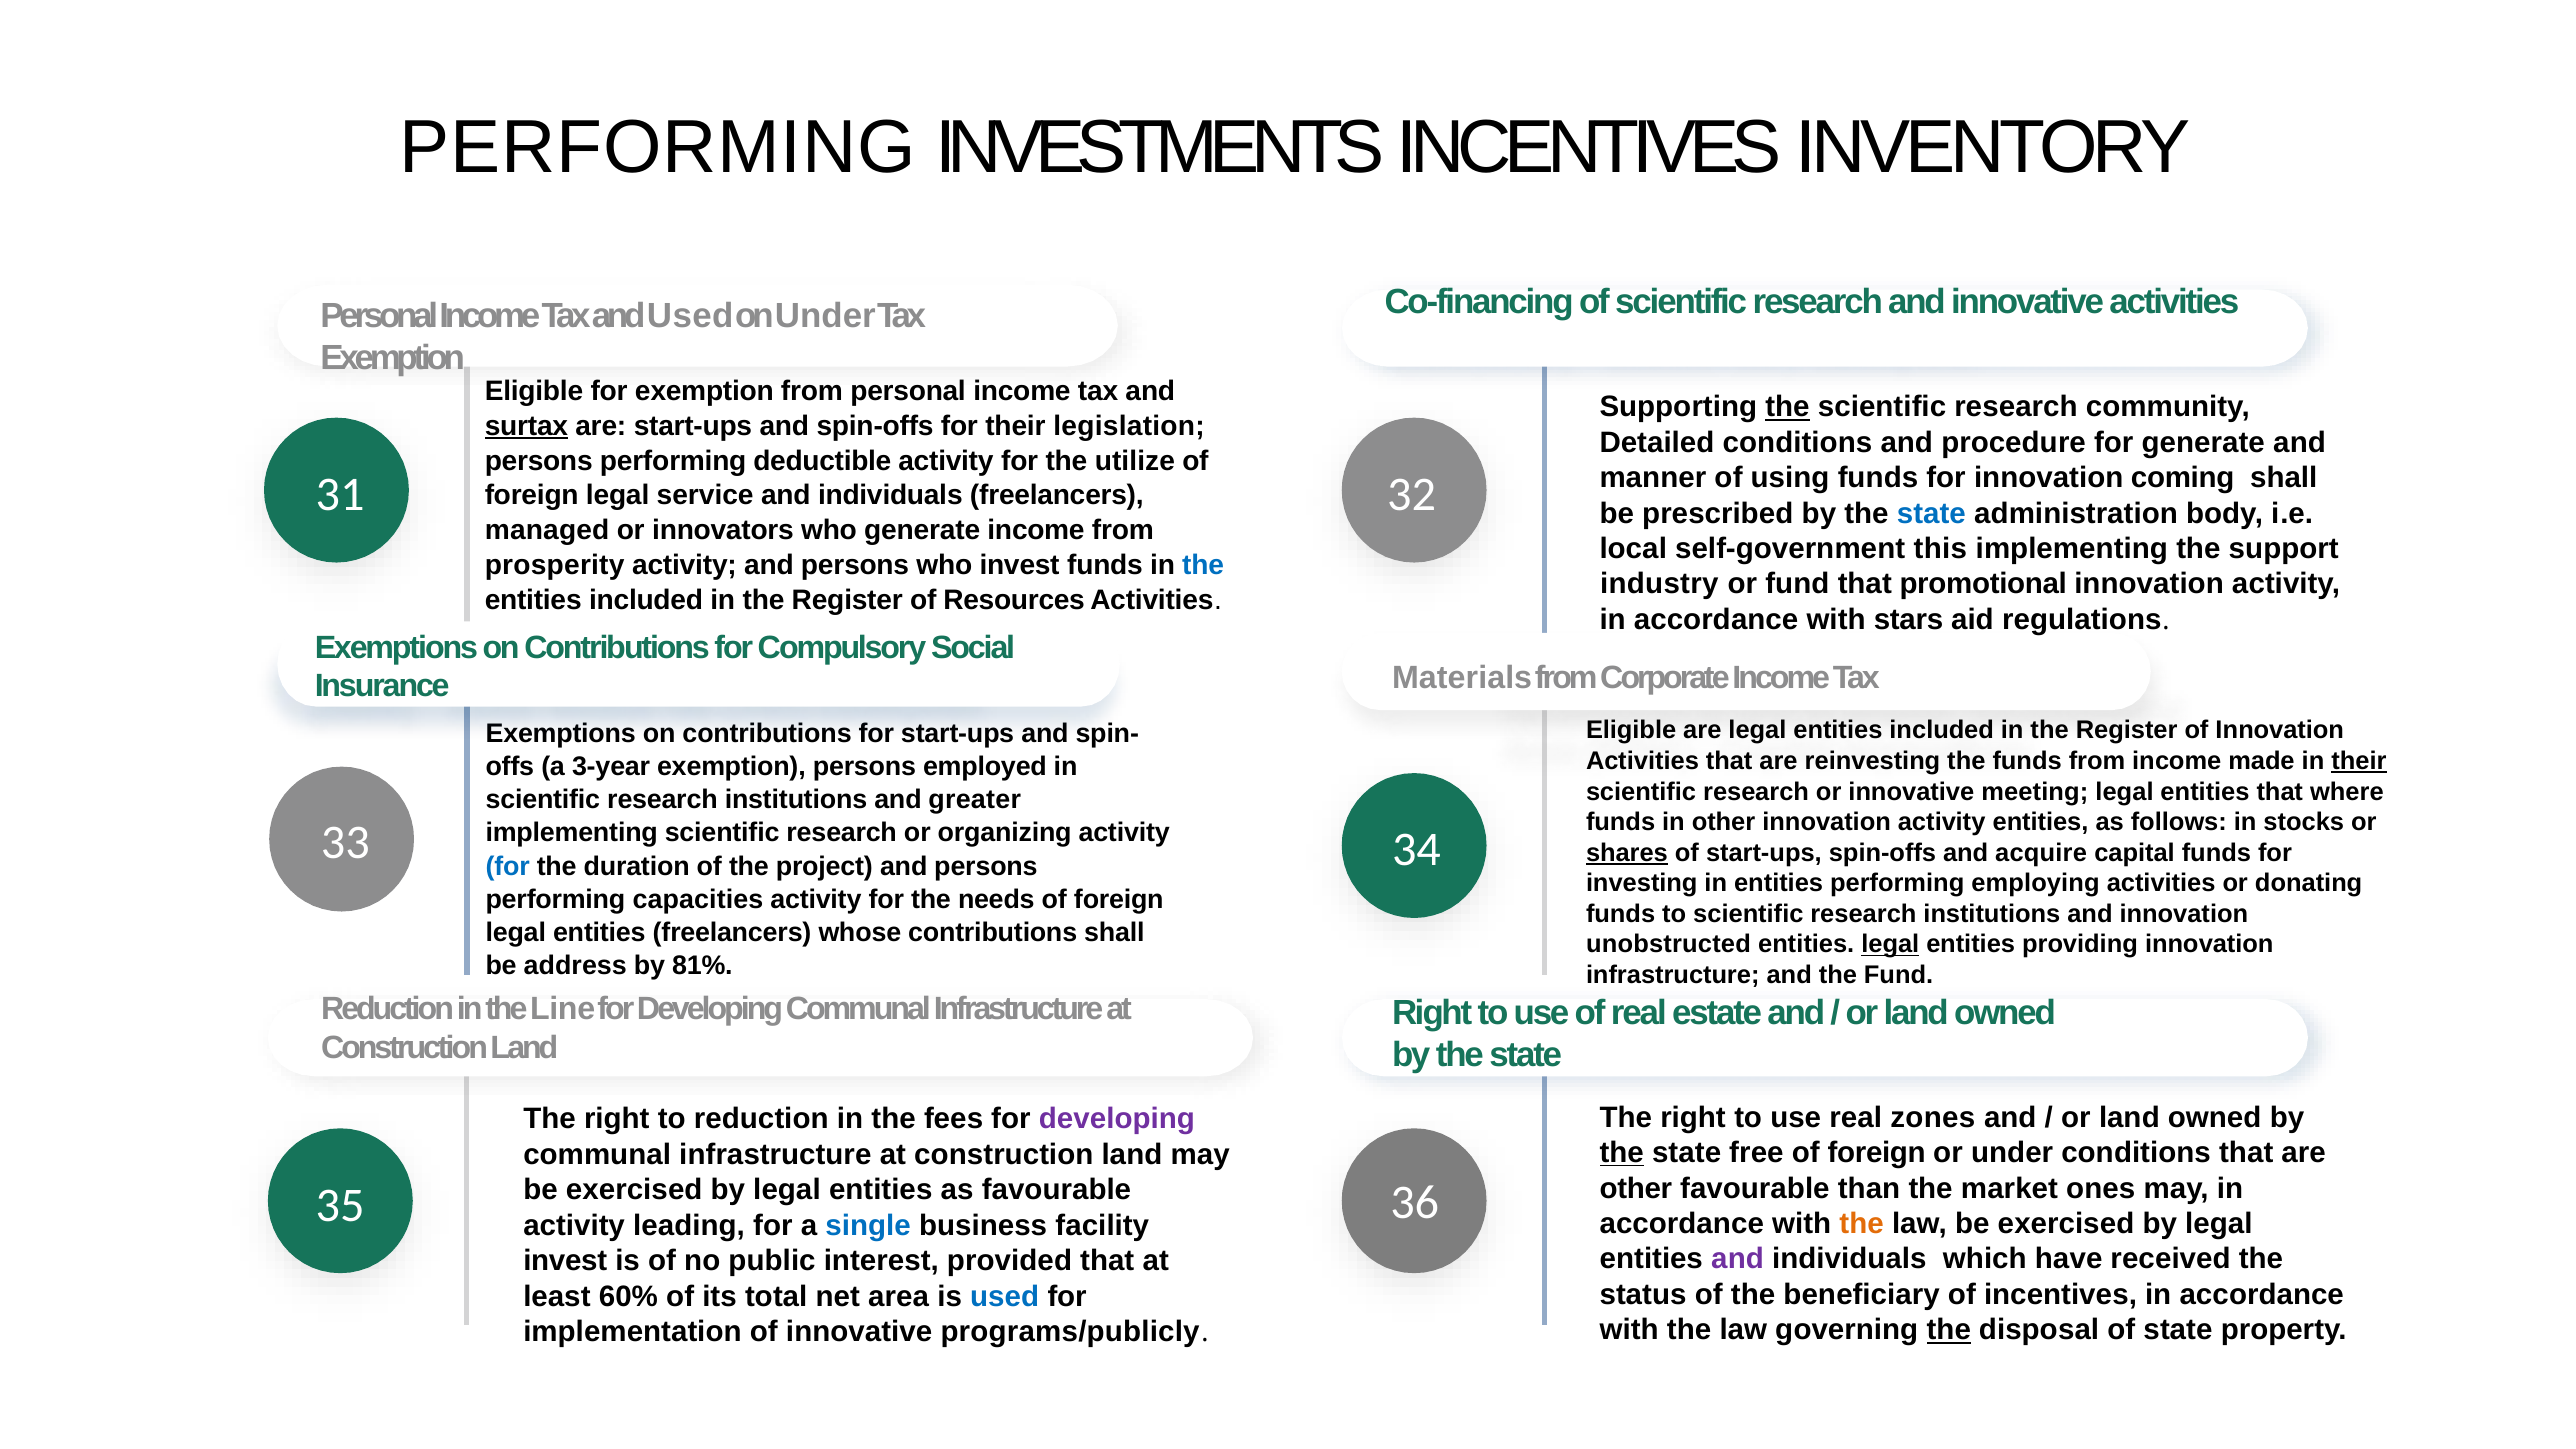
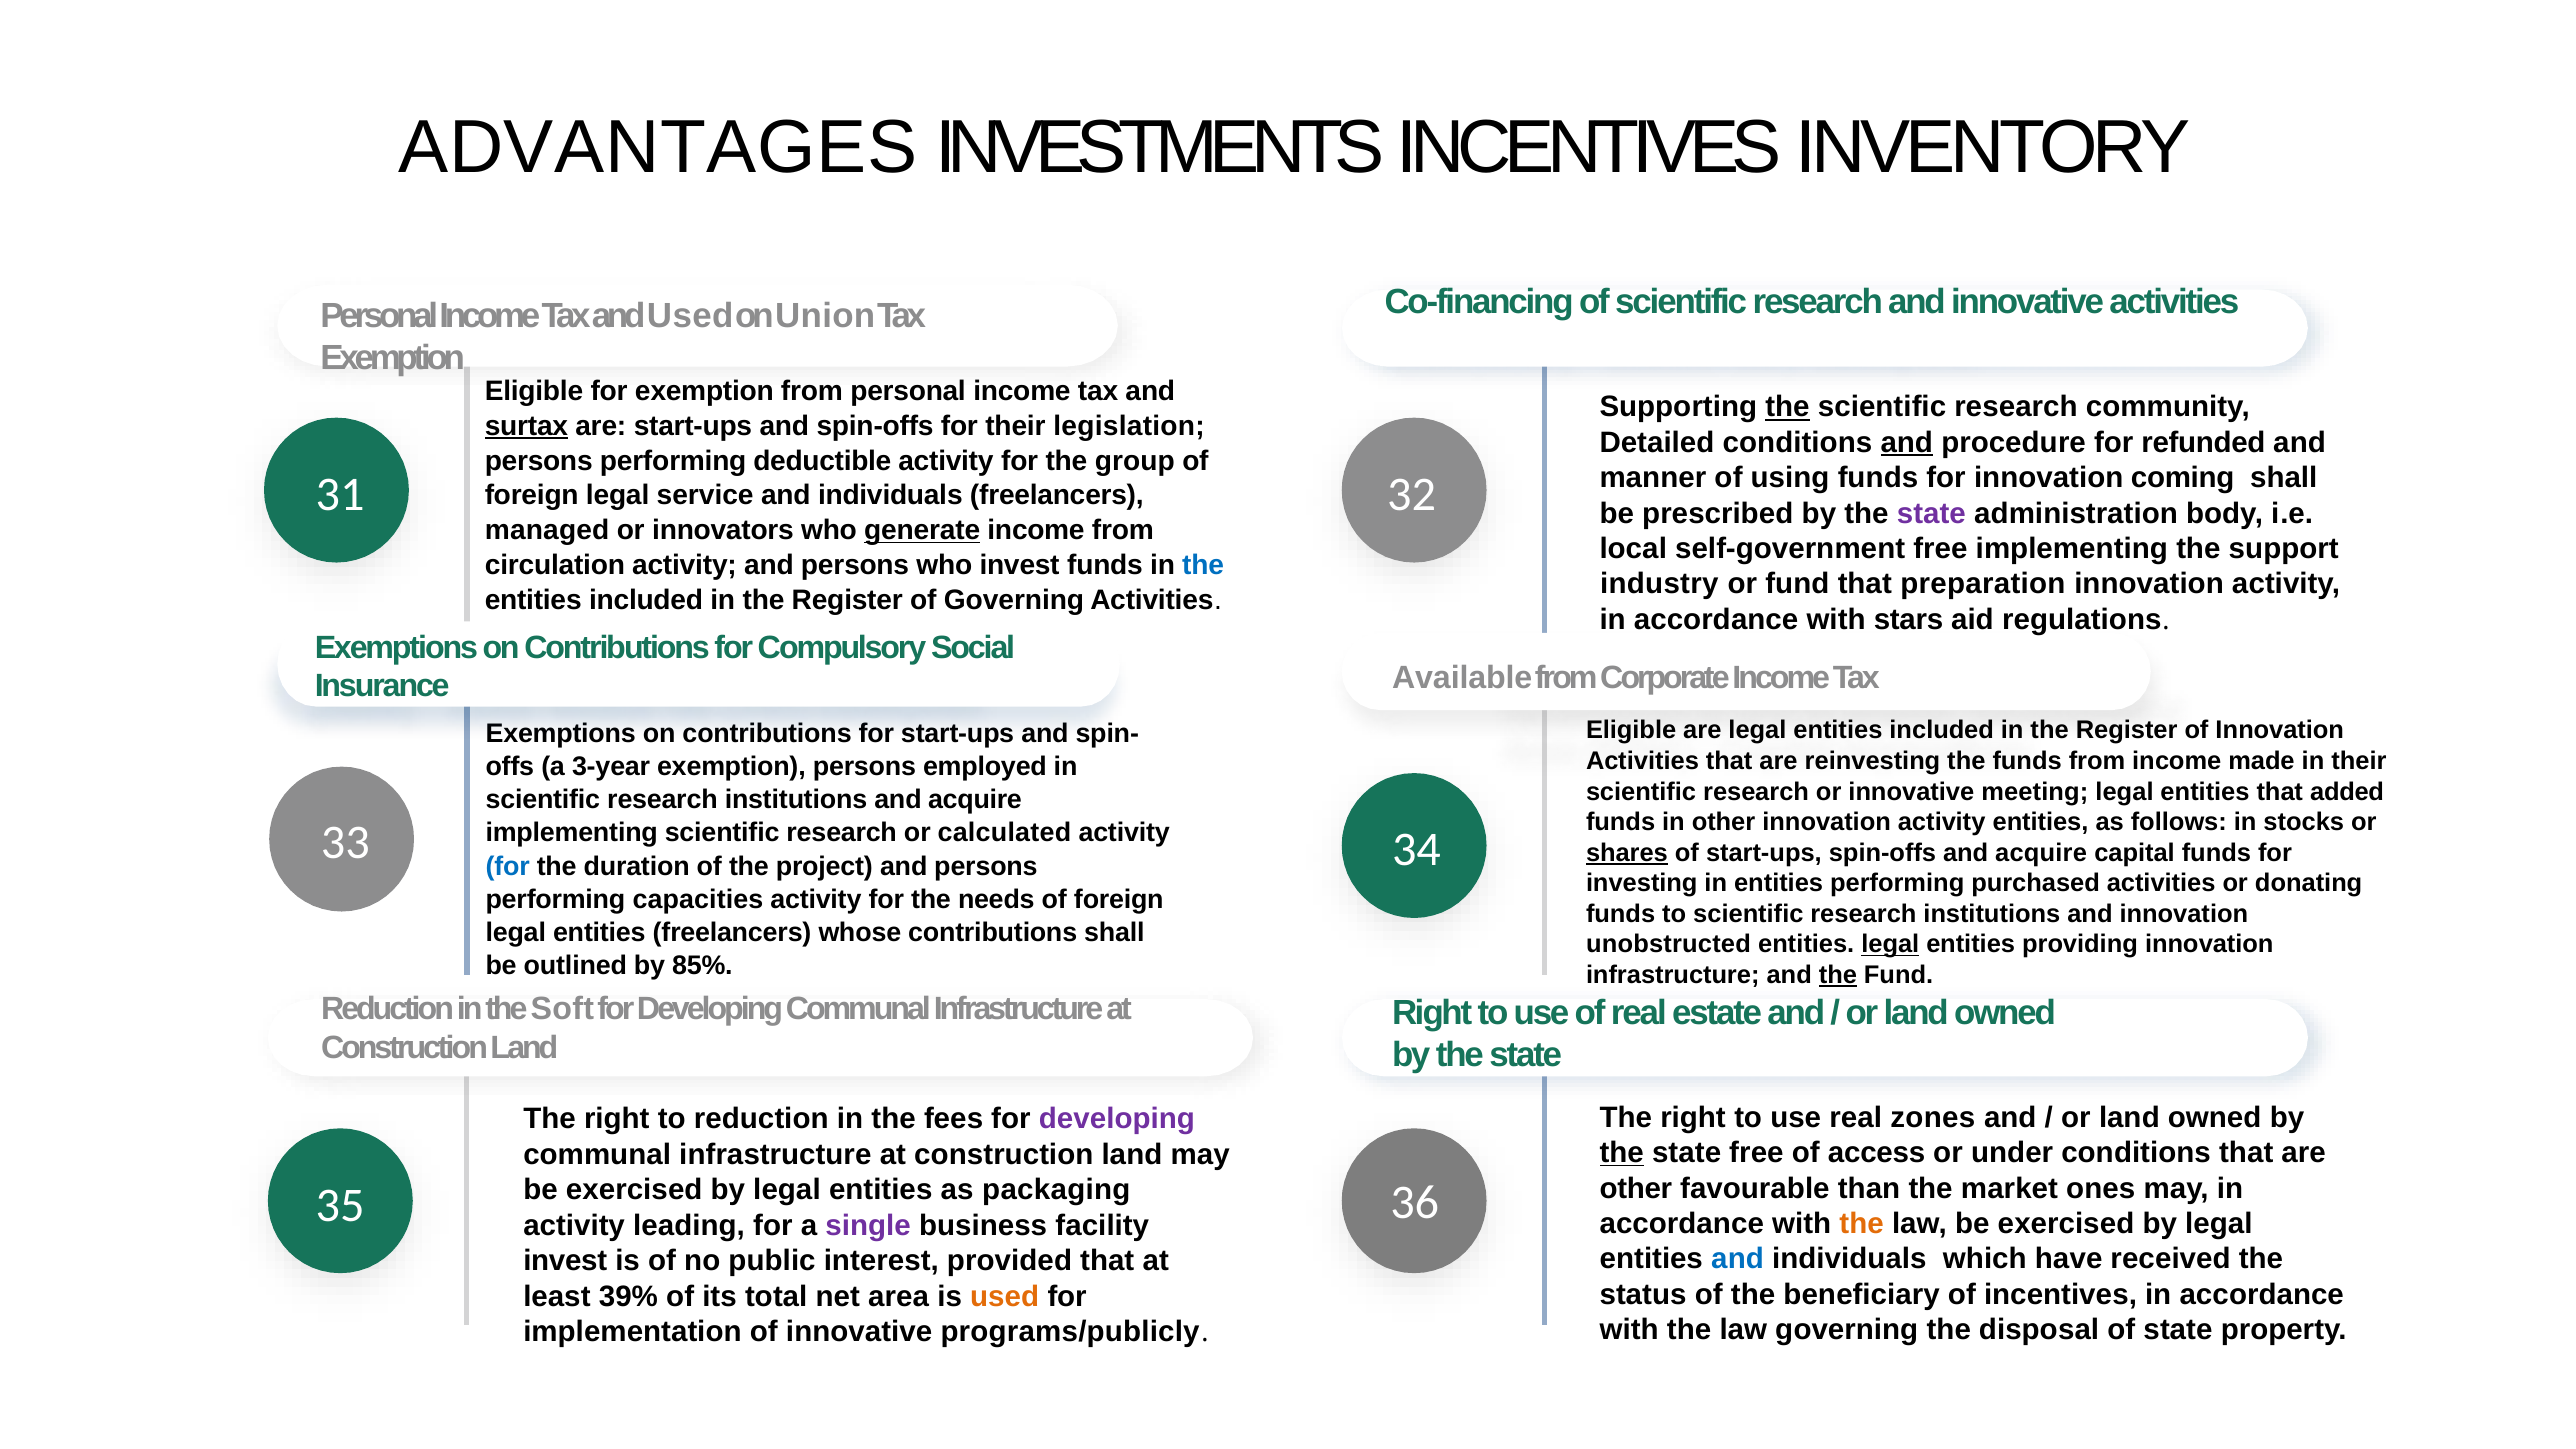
PERFORMING: PERFORMING -> ADVANTAGES (658, 148)
on Under: Under -> Union (825, 316)
and underline: none -> present (1907, 442)
for generate: generate -> refunded (2203, 442)
utilize: utilize -> group (1135, 461)
state colour: blue -> purple (1931, 513)
generate underline: none -> present (922, 530)
self-government this: this -> free (1940, 549)
prosperity: prosperity -> circulation (555, 565)
promotional: promotional -> preparation (1983, 584)
of Resources: Resources -> Governing (1014, 600)
Materials: Materials -> Available (1462, 678)
their underline: present -> none (2359, 761)
where: where -> added (2347, 792)
institutions and greater: greater -> acquire (975, 800)
organizing: organizing -> calculated (1004, 833)
employing: employing -> purchased (2036, 883)
address: address -> outlined (575, 966)
81%: 81% -> 85% (702, 966)
the underline: none -> present (1838, 975)
Line: Line -> Soft (562, 1009)
free of foreign: foreign -> access (1877, 1153)
as favourable: favourable -> packaging (1056, 1190)
single colour: blue -> purple (868, 1225)
and colour: purple -> blue (1738, 1259)
60%: 60% -> 39% (628, 1296)
used colour: blue -> orange (1005, 1296)
the underline: present -> none (1949, 1330)
